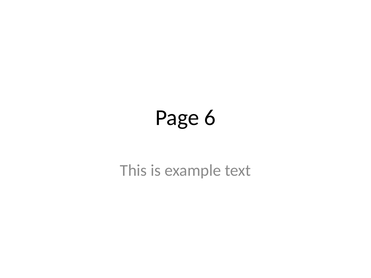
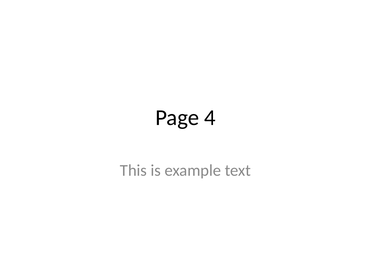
6: 6 -> 4 (210, 118)
